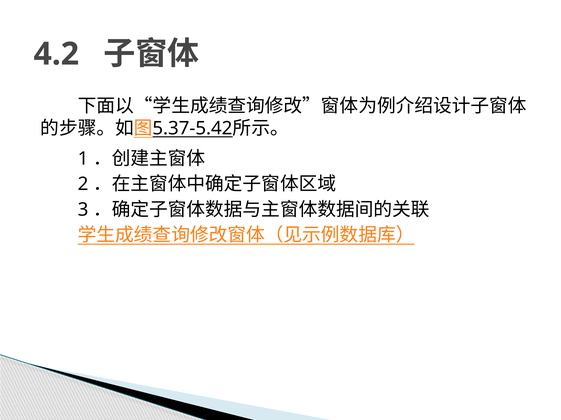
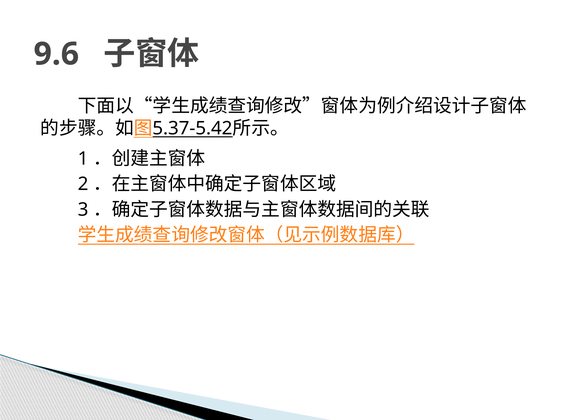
4.2: 4.2 -> 9.6 (56, 54)
